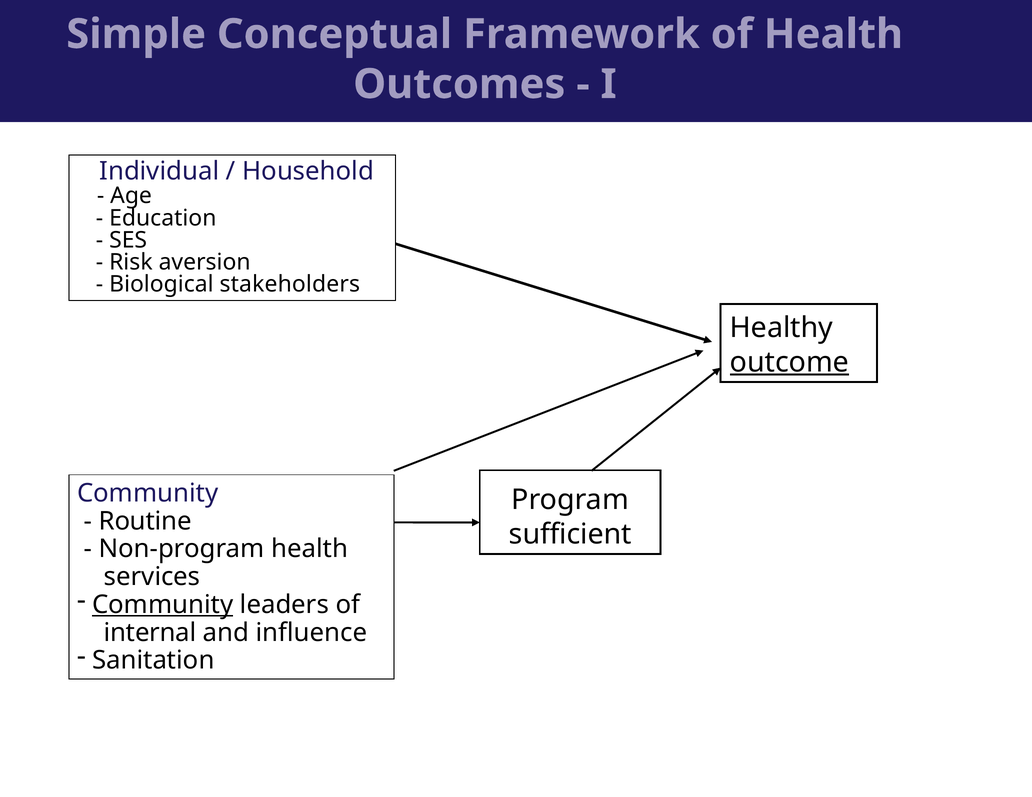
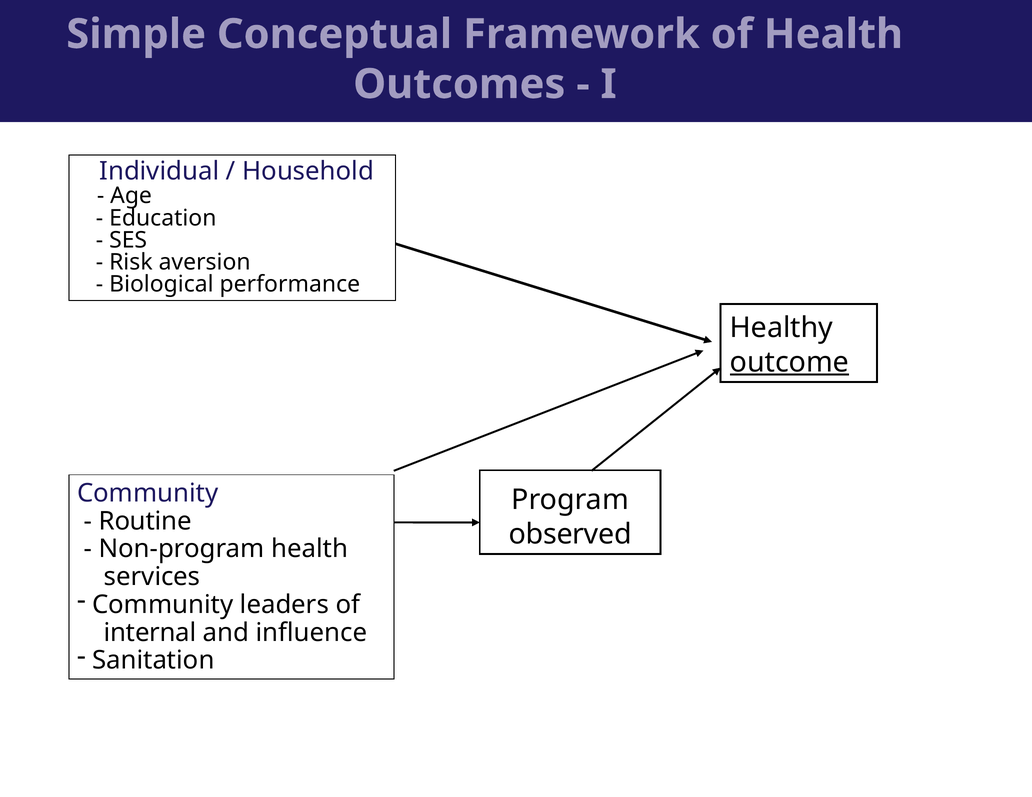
stakeholders: stakeholders -> performance (290, 284)
sufficient: sufficient -> observed (570, 534)
Community underline: present -> none (163, 605)
